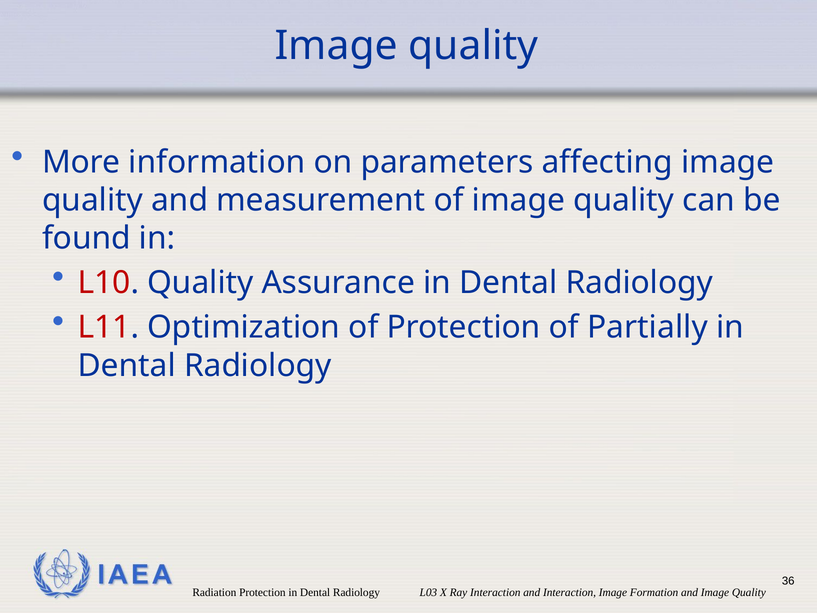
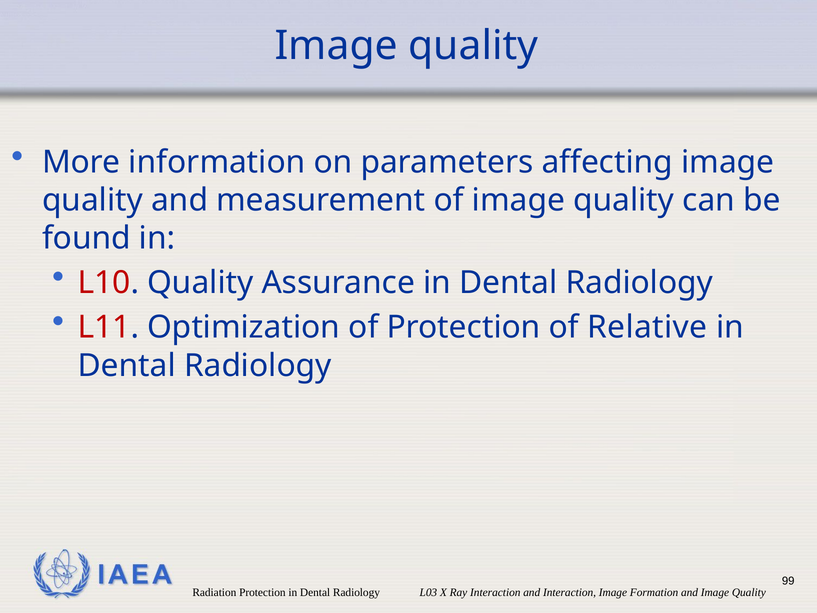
Partially: Partially -> Relative (647, 327)
36: 36 -> 99 (788, 581)
